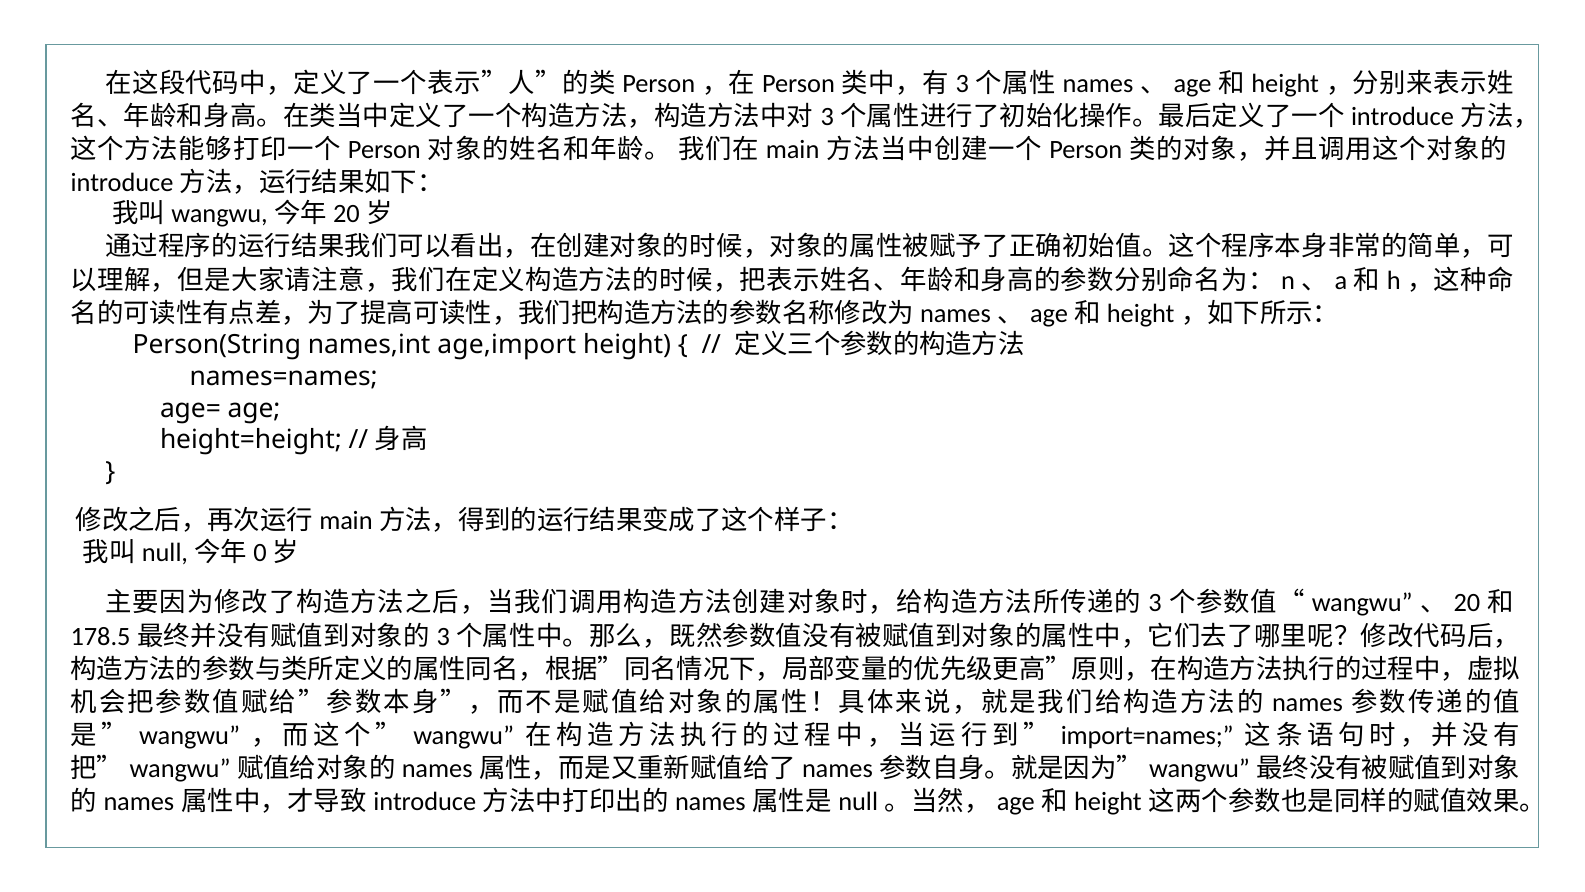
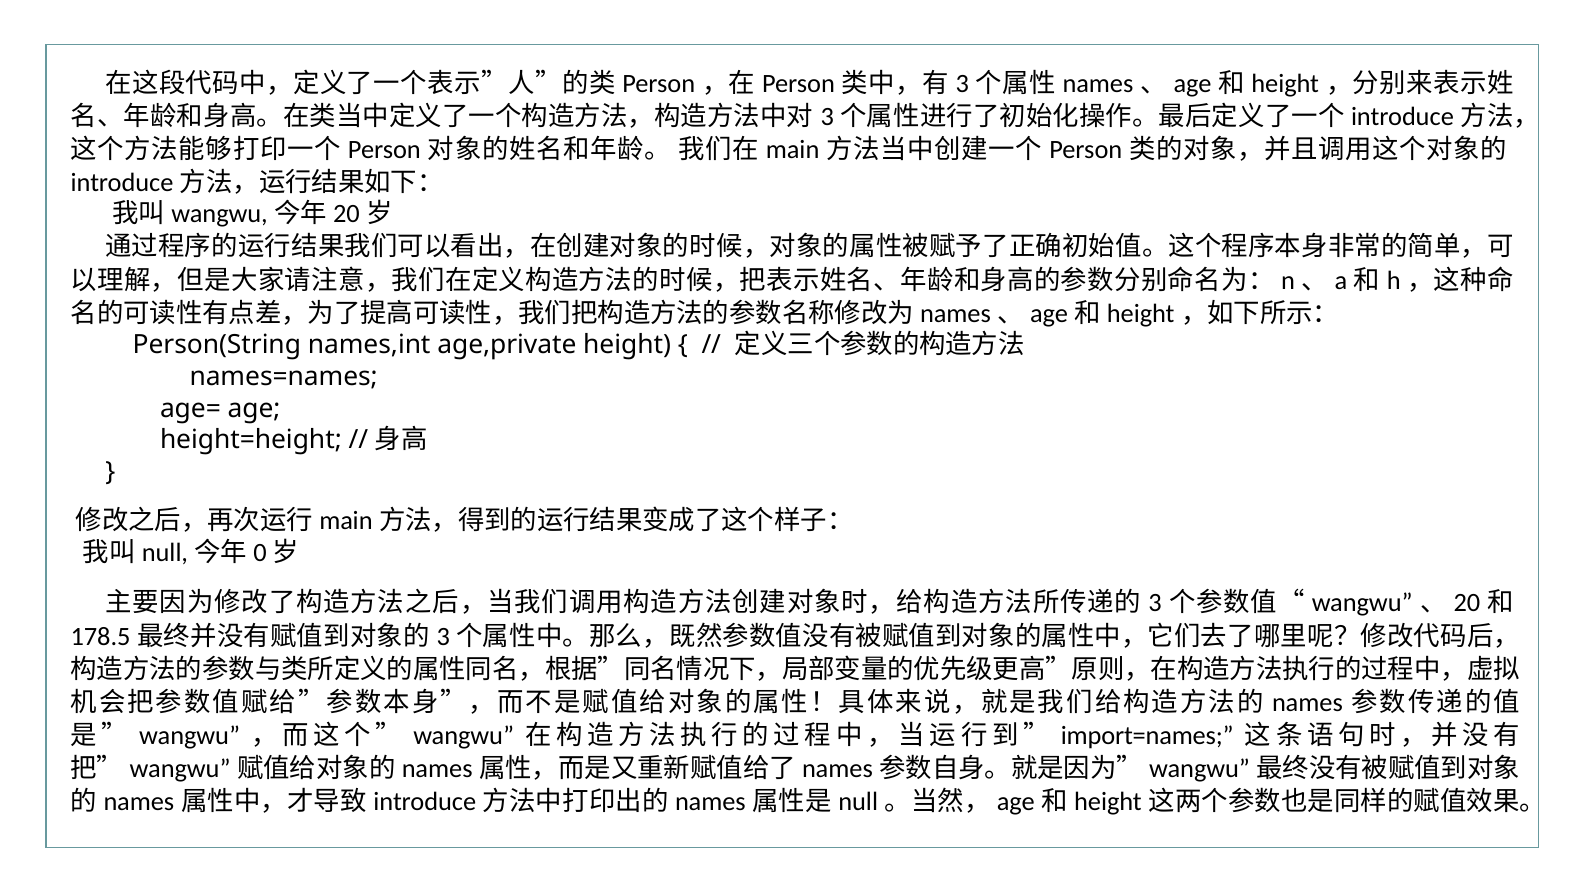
age,import: age,import -> age,private (507, 345)
